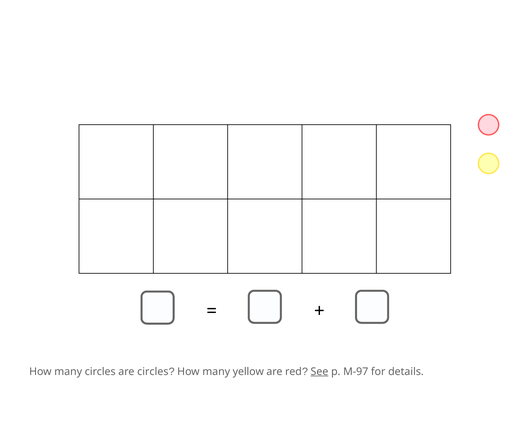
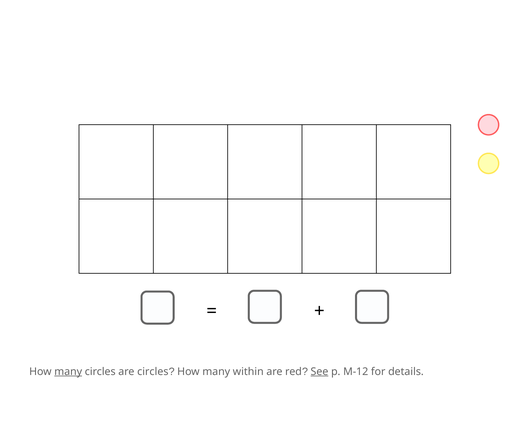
many underline: none -> present (68, 372)
yellow: yellow -> within (248, 372)
M-97: M-97 -> M-12 (356, 372)
